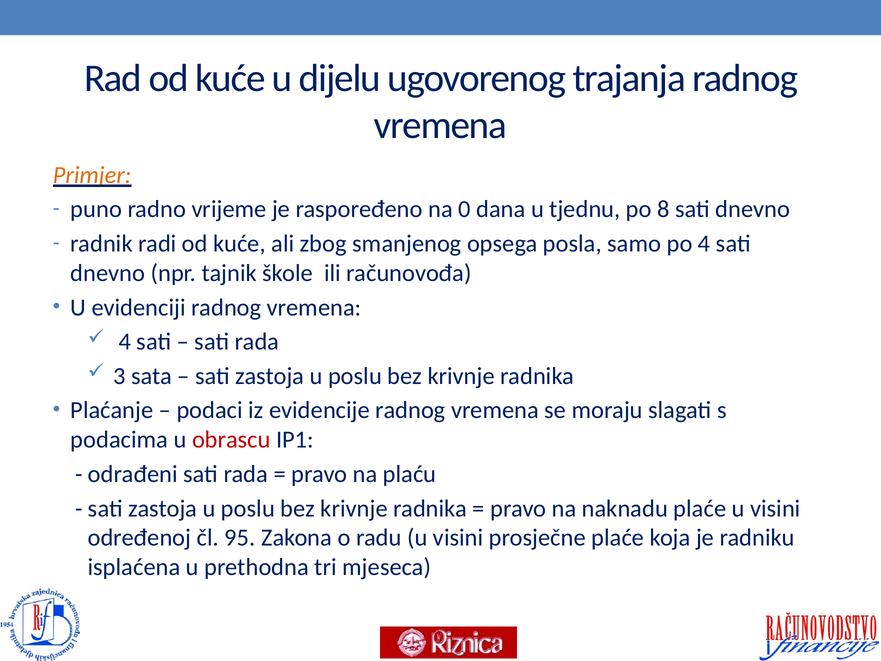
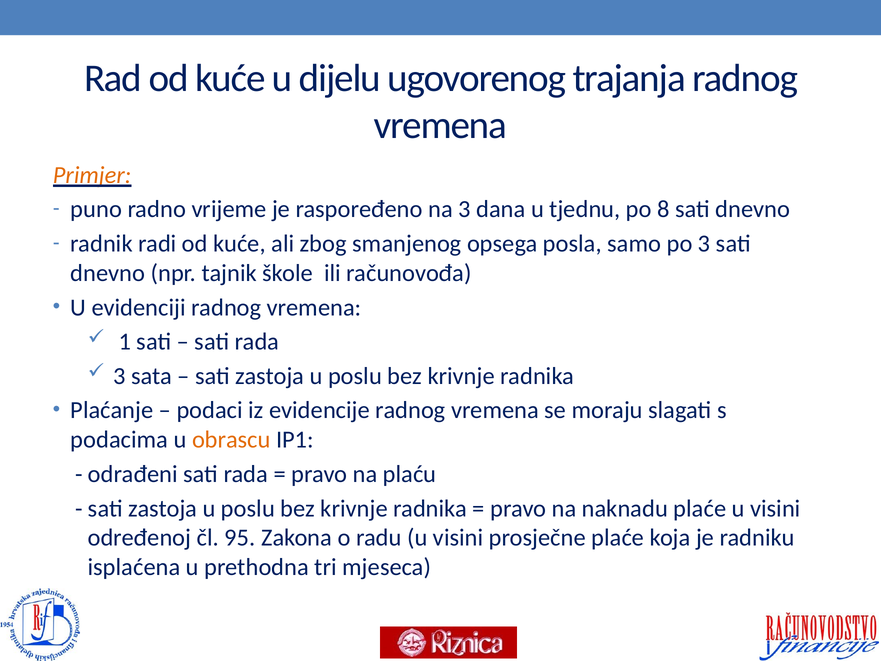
na 0: 0 -> 3 (465, 209)
po 4: 4 -> 3 (704, 244)
4: 4 -> 1 (125, 342)
obrascu colour: red -> orange (231, 440)
